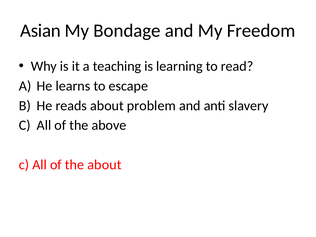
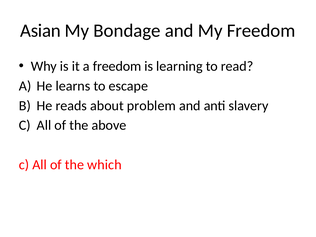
a teaching: teaching -> freedom (117, 66)
the about: about -> which (104, 165)
